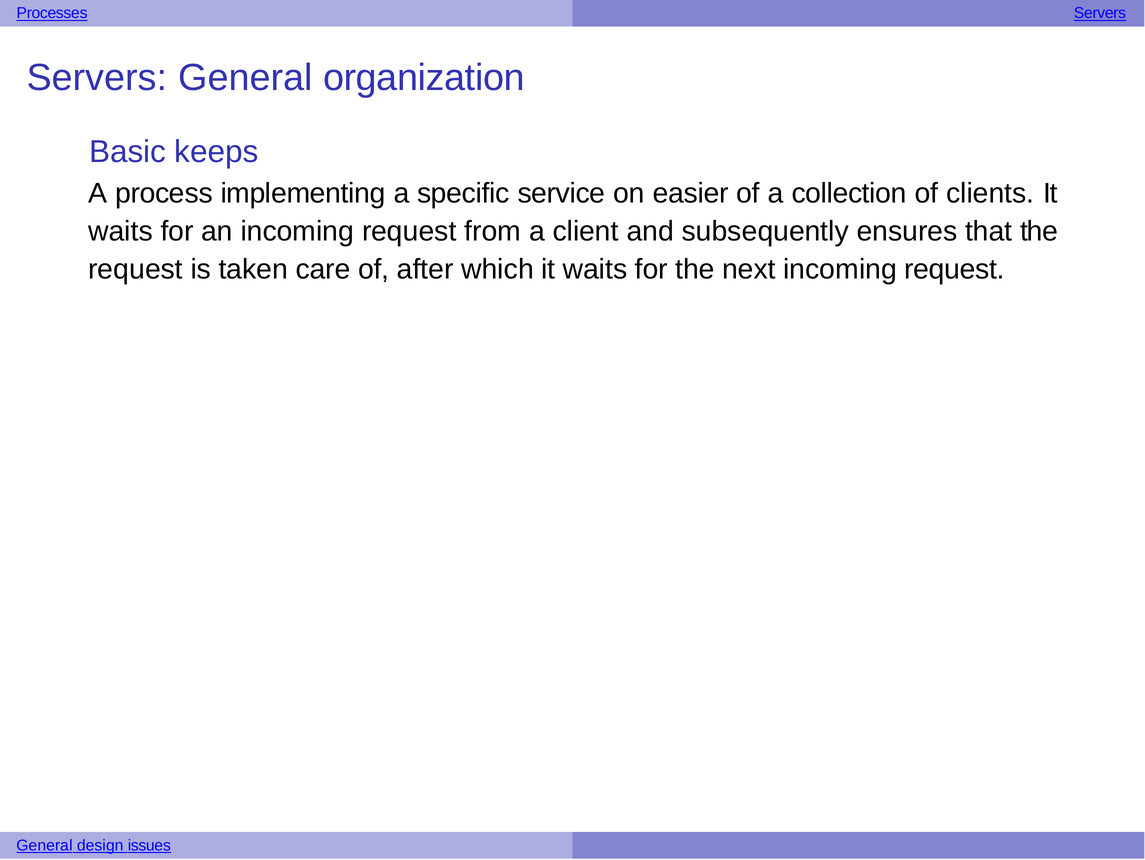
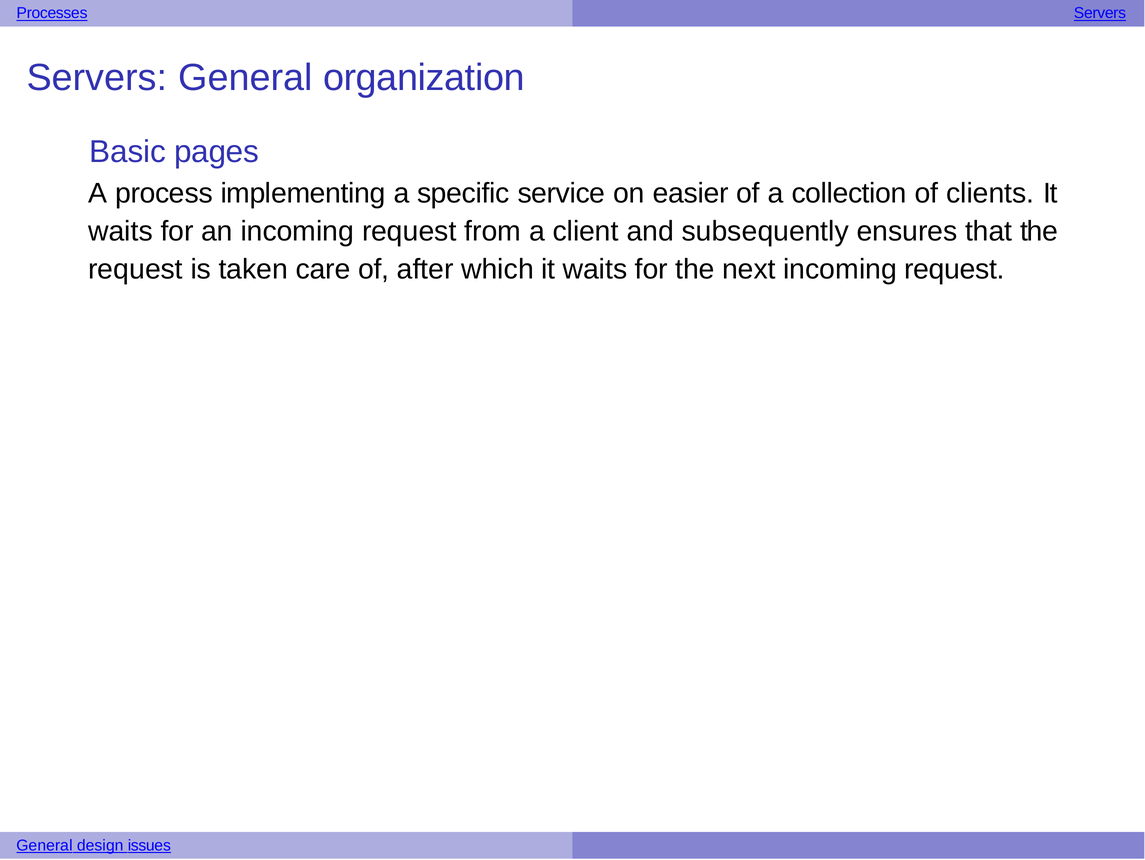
keeps: keeps -> pages (217, 152)
